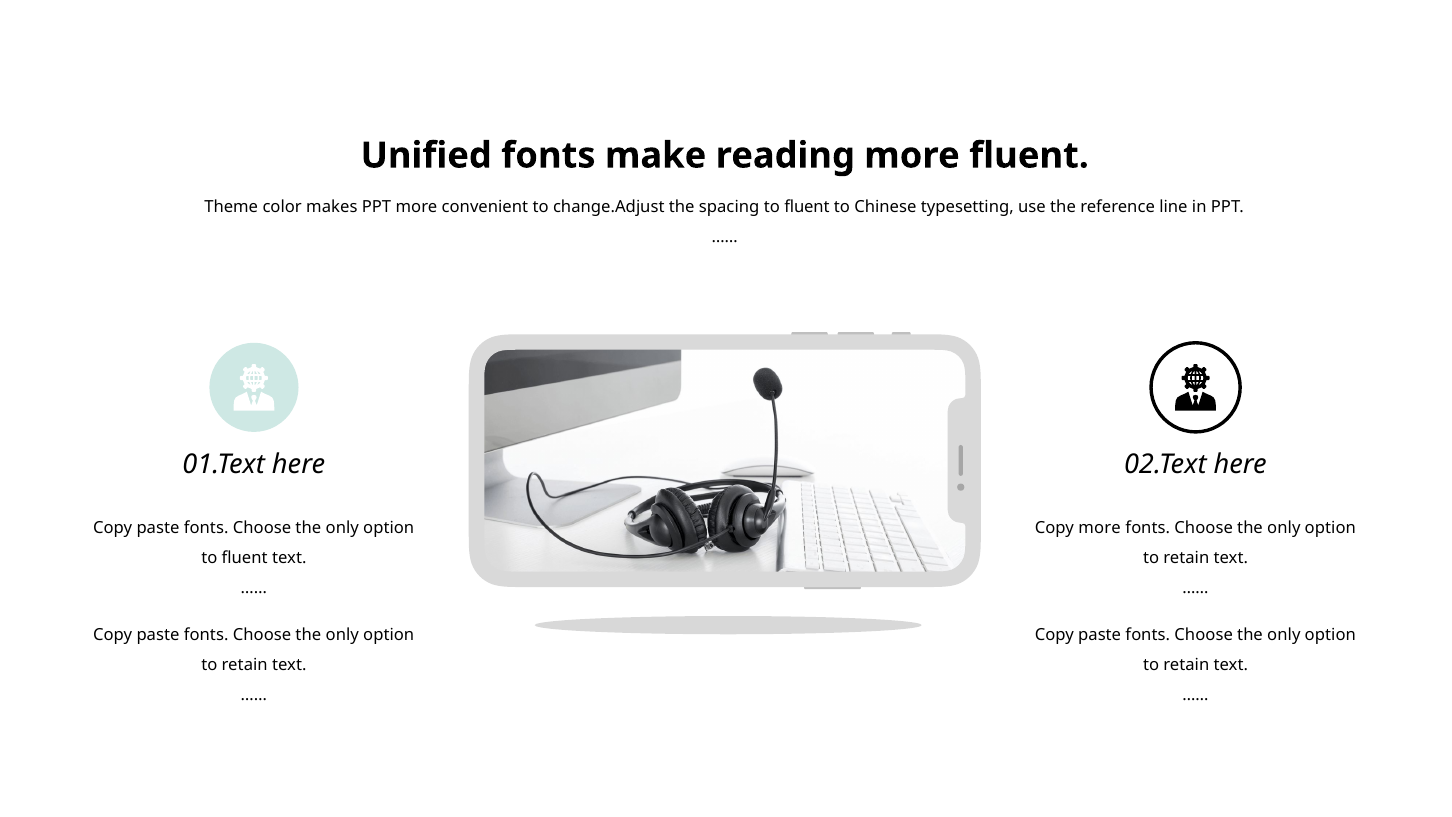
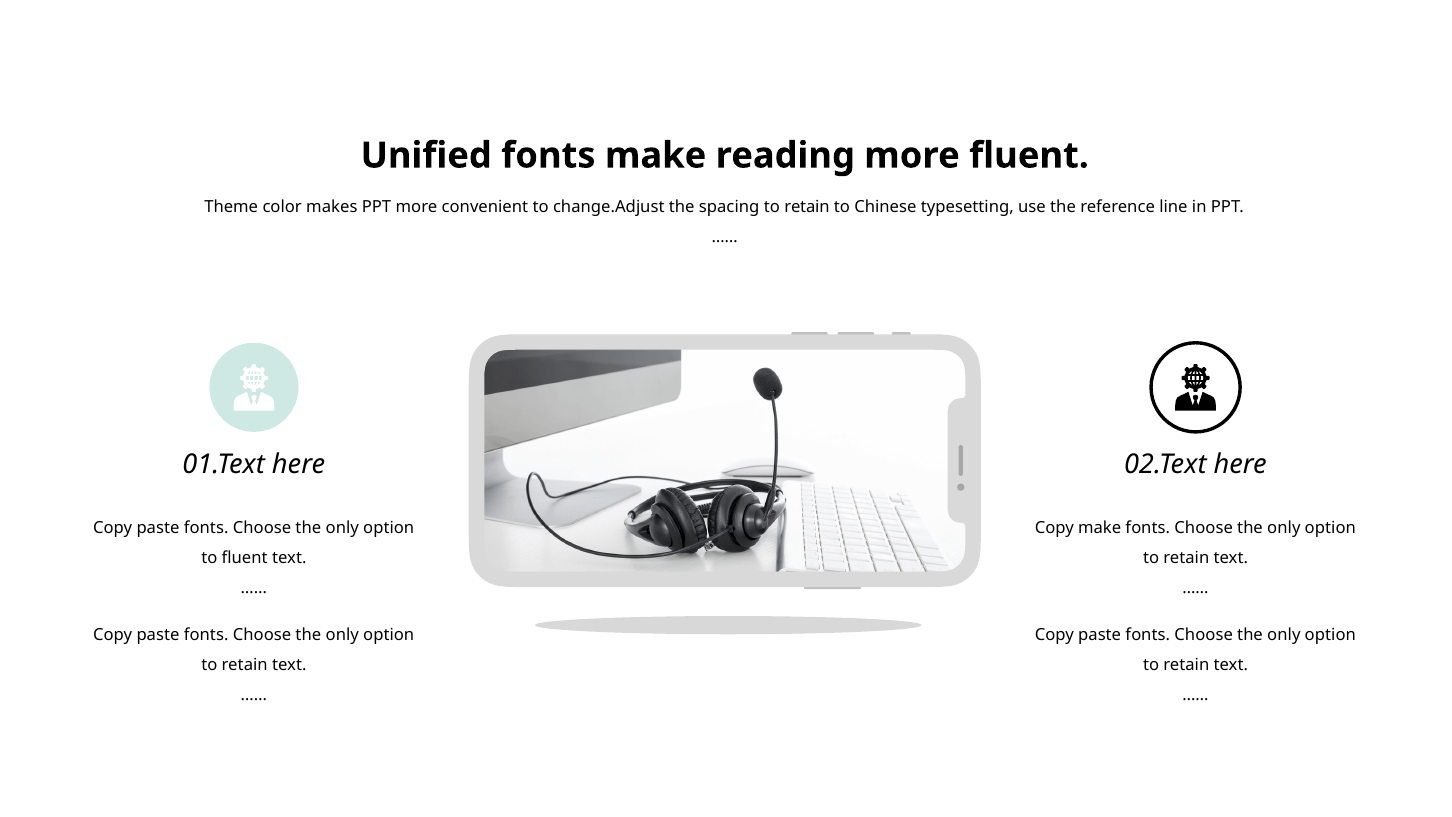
spacing to fluent: fluent -> retain (807, 207)
Copy more: more -> make (1100, 527)
